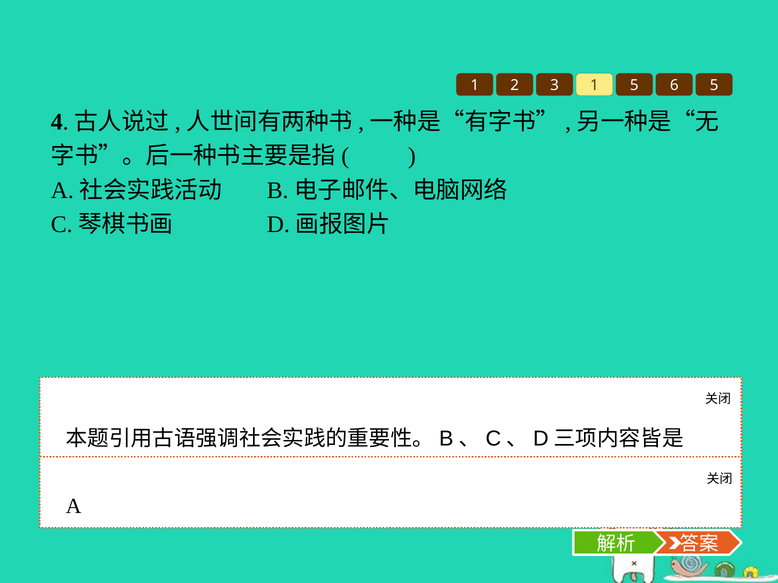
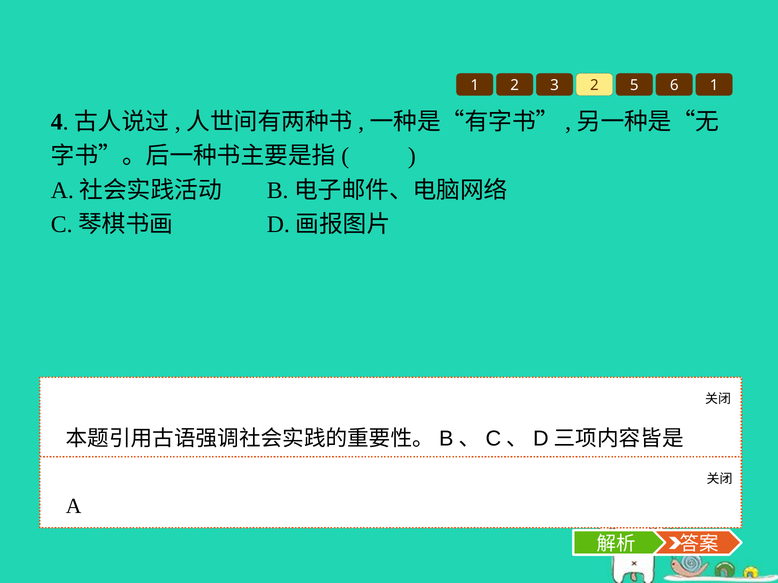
3 1: 1 -> 2 (594, 86)
6 5: 5 -> 1 (714, 86)
